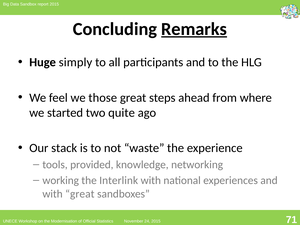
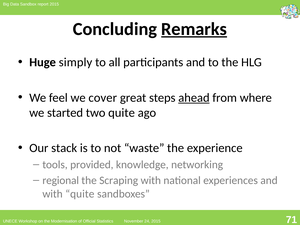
those: those -> cover (103, 98)
ahead underline: none -> present (194, 98)
working: working -> regional (61, 180)
Interlink: Interlink -> Scraping (119, 180)
with great: great -> quite (80, 194)
